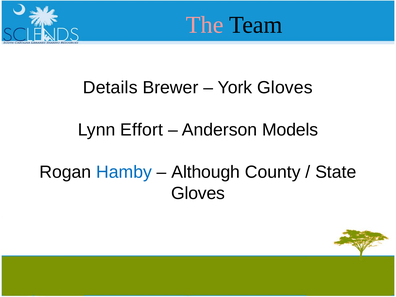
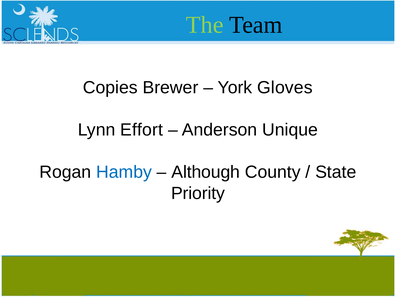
The colour: pink -> light green (205, 25)
Details: Details -> Copies (110, 88)
Models: Models -> Unique (290, 130)
Gloves: Gloves -> Priority (198, 193)
